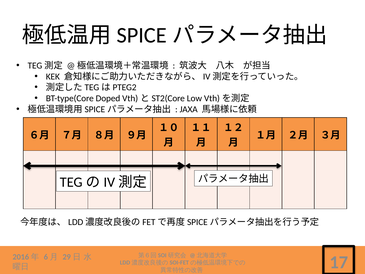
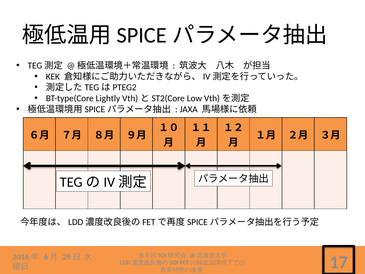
Doped: Doped -> Lightly (108, 98)
